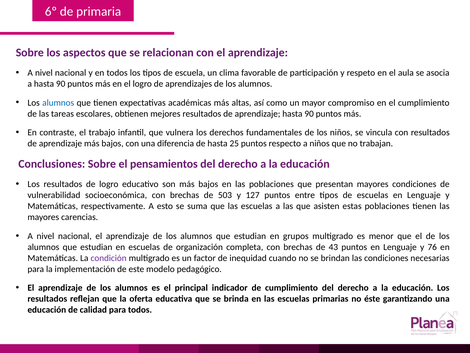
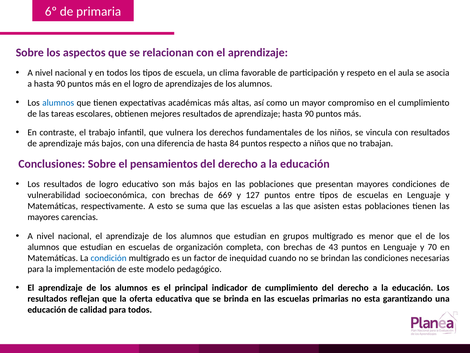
25: 25 -> 84 (234, 143)
503: 503 -> 669 (225, 195)
76: 76 -> 70 (432, 247)
condición colour: purple -> blue (109, 258)
éste: éste -> esta (372, 298)
